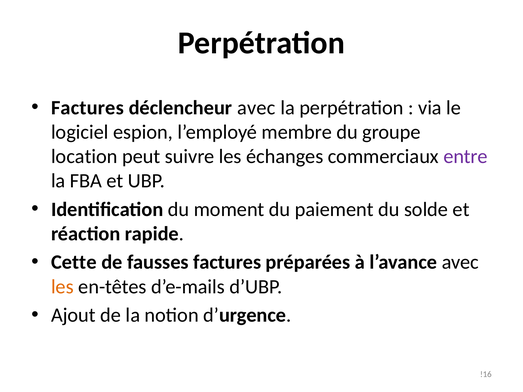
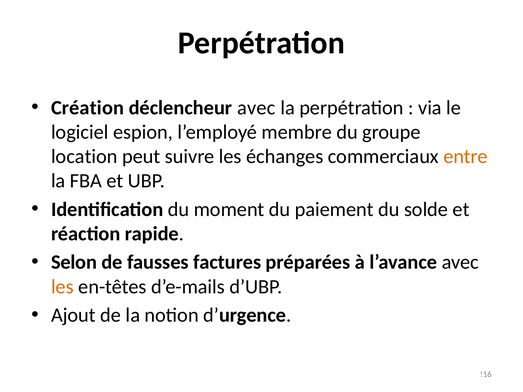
Factures: Factures -> Création (87, 108)
entre colour: purple -> orange (466, 157)
Cette: Cette -> Selon (74, 262)
